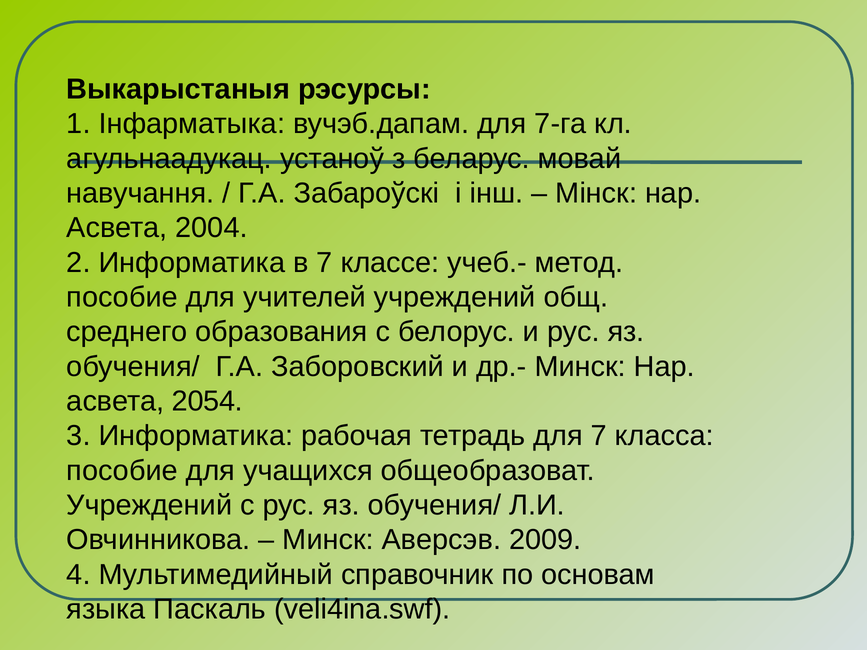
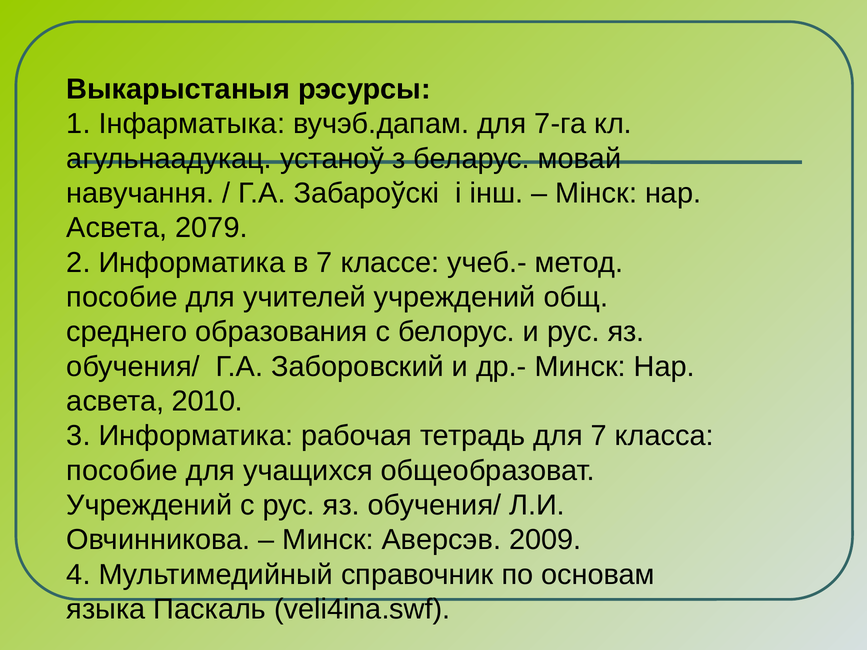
2004: 2004 -> 2079 (211, 228)
2054: 2054 -> 2010 (207, 401)
